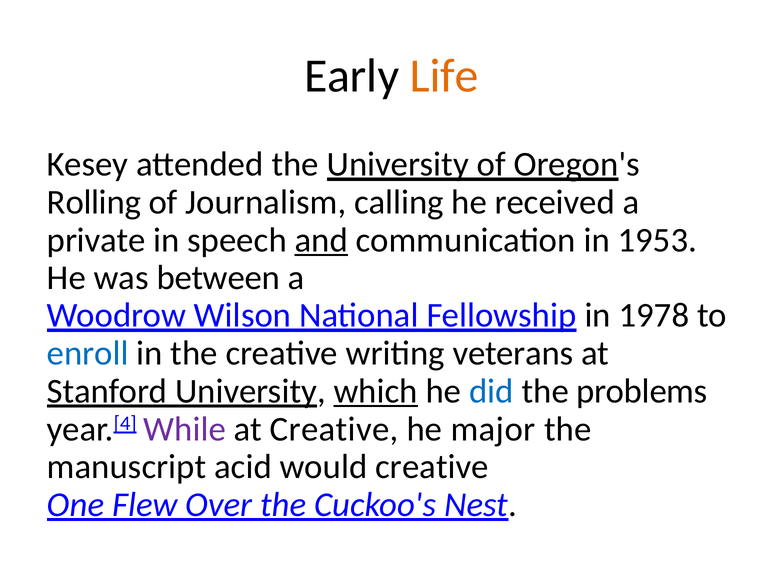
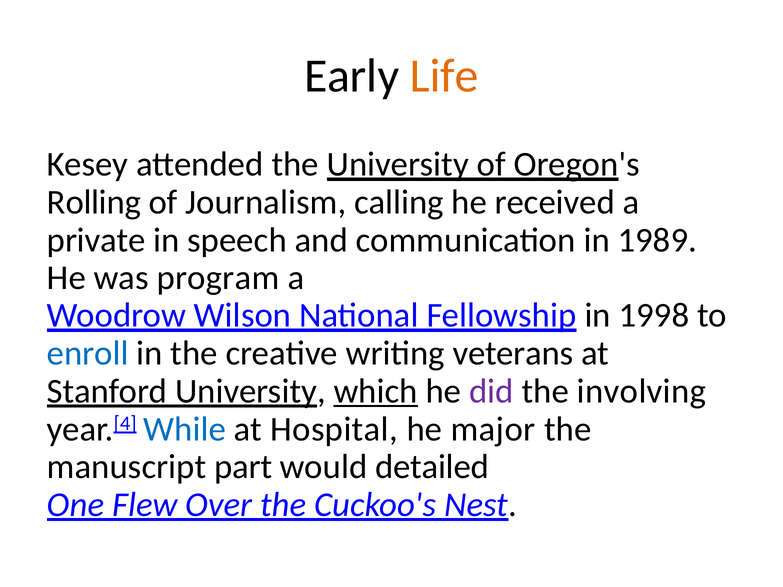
and underline: present -> none (321, 240)
1953: 1953 -> 1989 (657, 240)
between: between -> program (218, 278)
1978: 1978 -> 1998 (654, 315)
did colour: blue -> purple (491, 391)
problems: problems -> involving (642, 391)
While colour: purple -> blue (185, 430)
at Creative: Creative -> Hospital (334, 430)
acid: acid -> part (243, 467)
would creative: creative -> detailed (432, 467)
